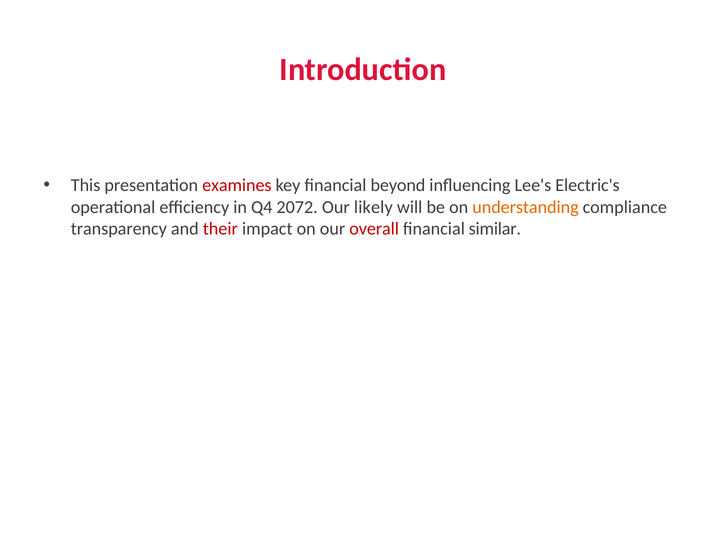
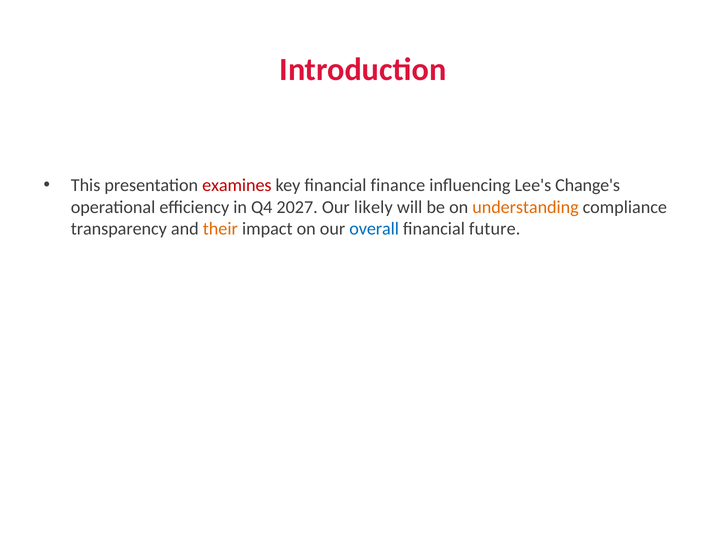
beyond: beyond -> finance (398, 185)
Electric's: Electric's -> Change's (588, 185)
2072: 2072 -> 2027 (297, 207)
their colour: red -> orange (220, 229)
overall colour: red -> blue (374, 229)
similar: similar -> future (495, 229)
